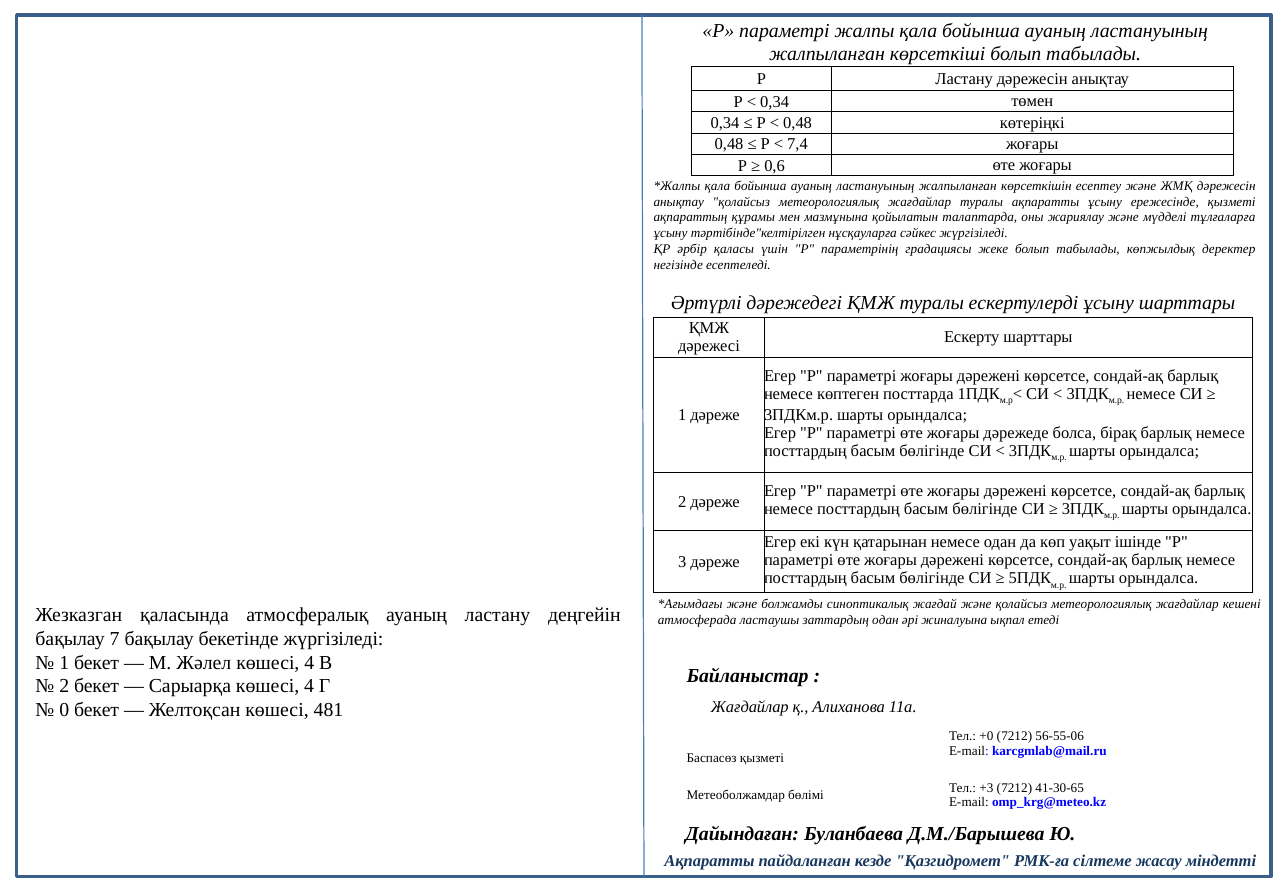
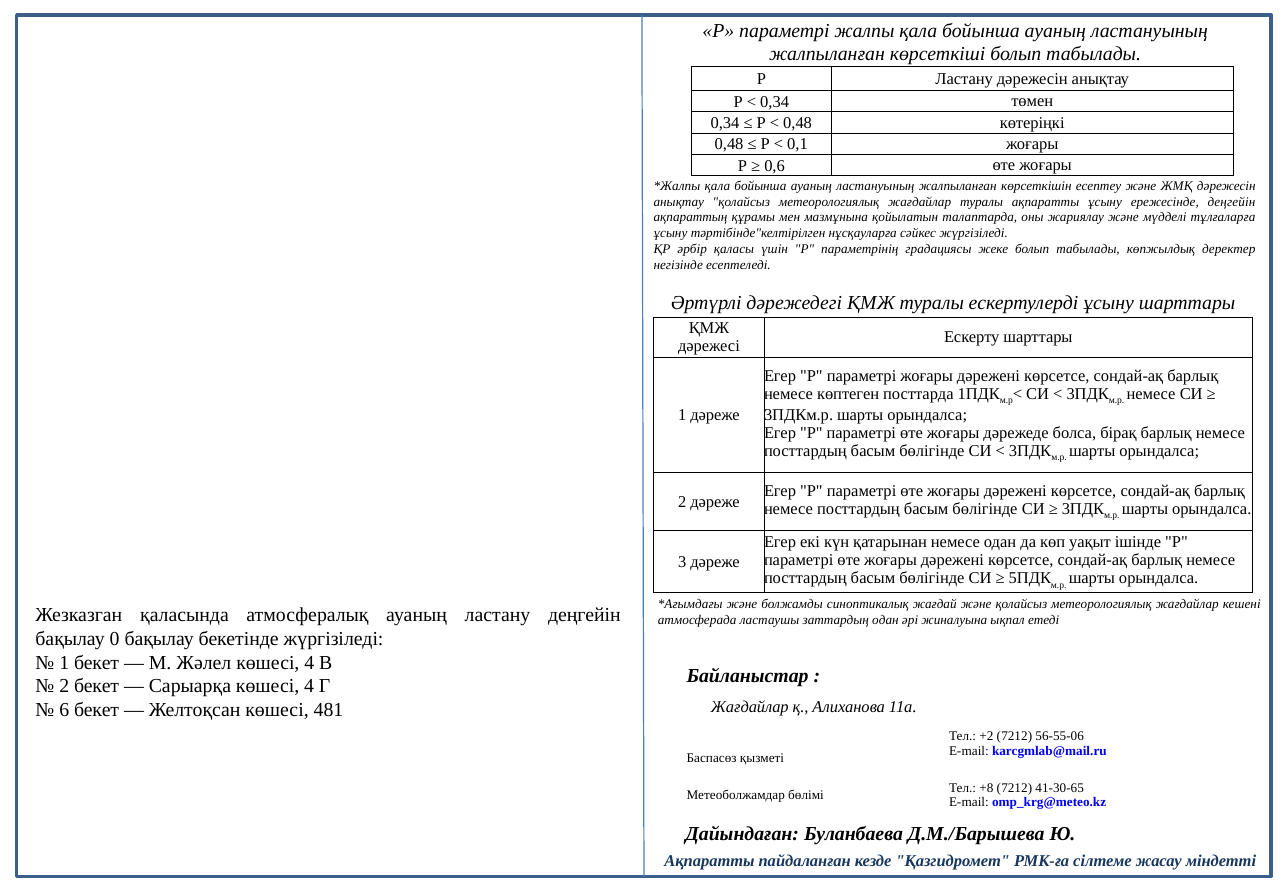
7,4: 7,4 -> 0,1 (798, 144)
ережесінде қызметі: қызметі -> деңгейін (1232, 202)
7: 7 -> 0 (115, 638)
0: 0 -> 6 (64, 710)
+0: +0 -> +2 (986, 736)
+3: +3 -> +8 (986, 788)
